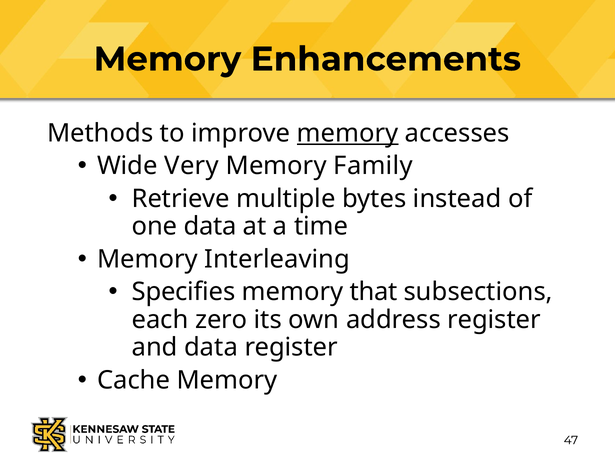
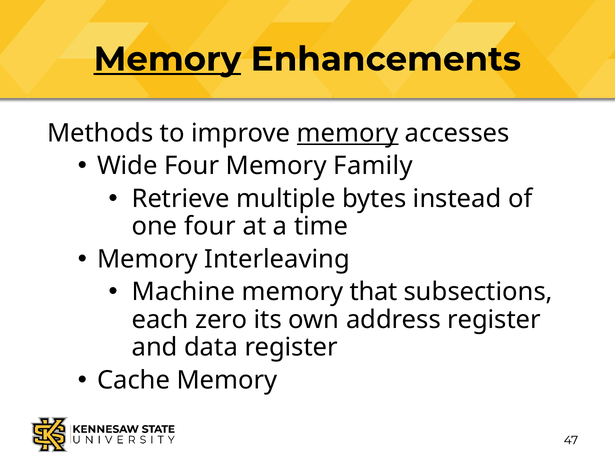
Memory underline: none -> present (167, 59)
Wide Very: Very -> Four (192, 166)
one data: data -> four (210, 227)
Specifies: Specifies -> Machine (183, 292)
